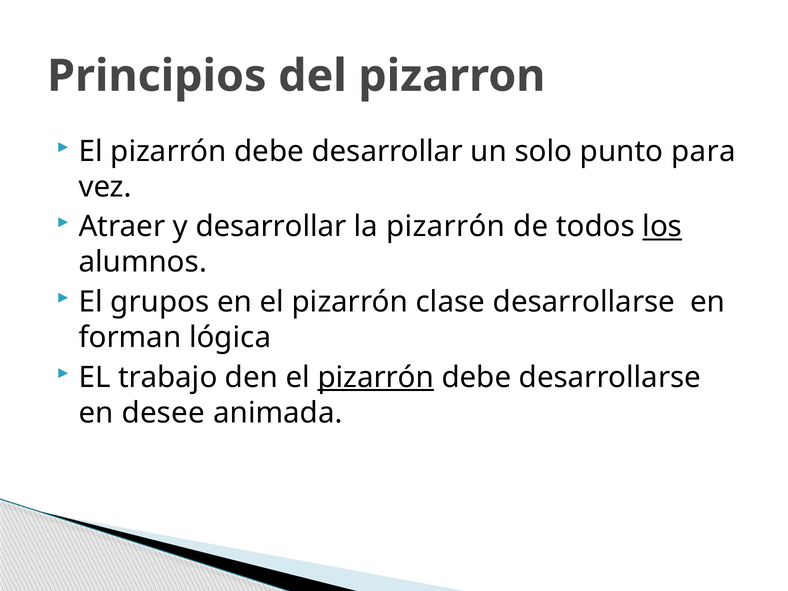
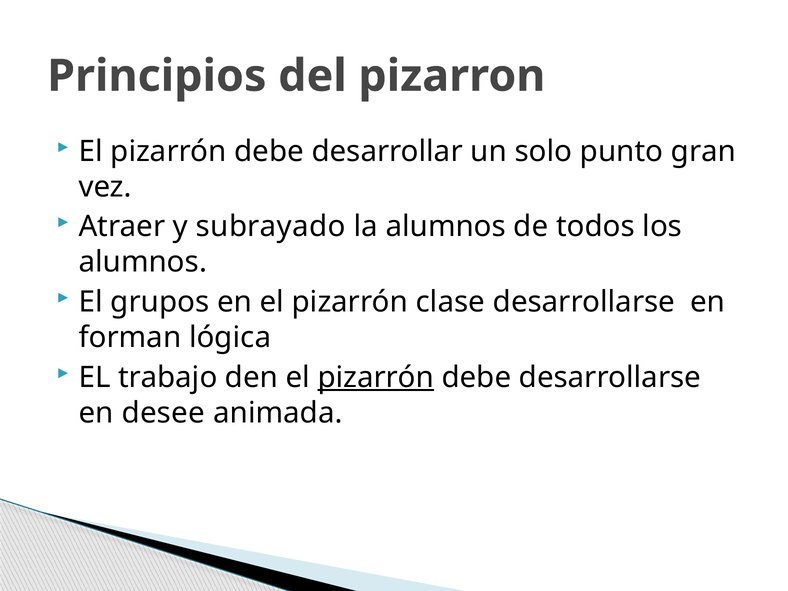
para: para -> gran (704, 151)
y desarrollar: desarrollar -> subrayado (271, 227)
la pizarrón: pizarrón -> alumnos (446, 227)
los underline: present -> none (662, 227)
